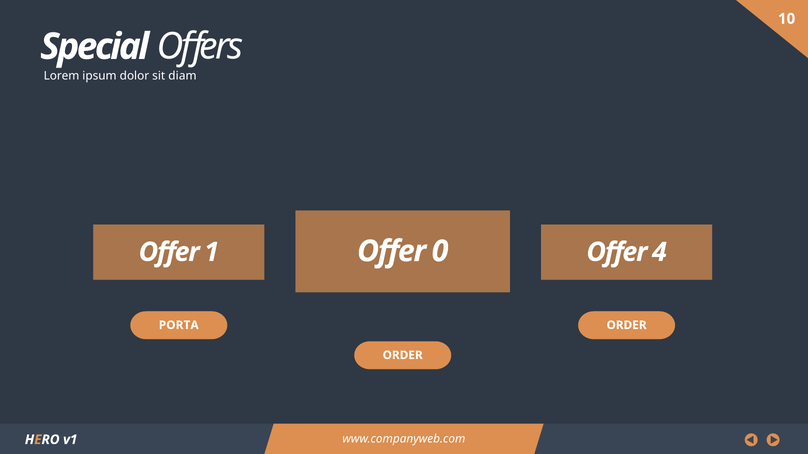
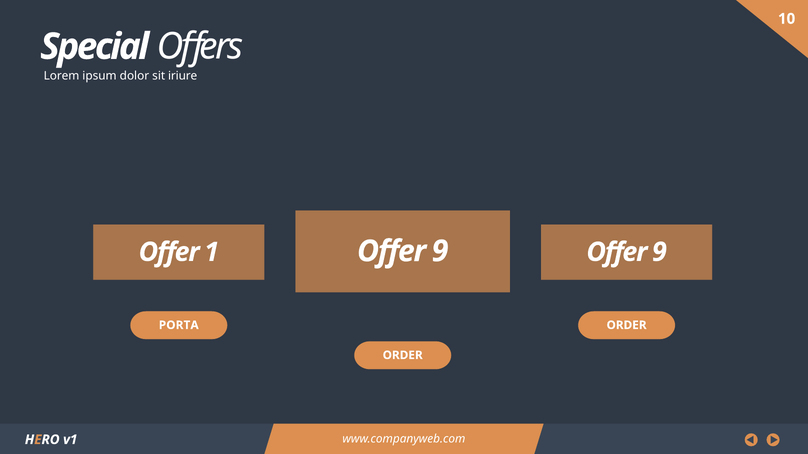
diam: diam -> iriure (183, 76)
0: 0 -> 9 (440, 252)
4: 4 -> 9 (659, 252)
